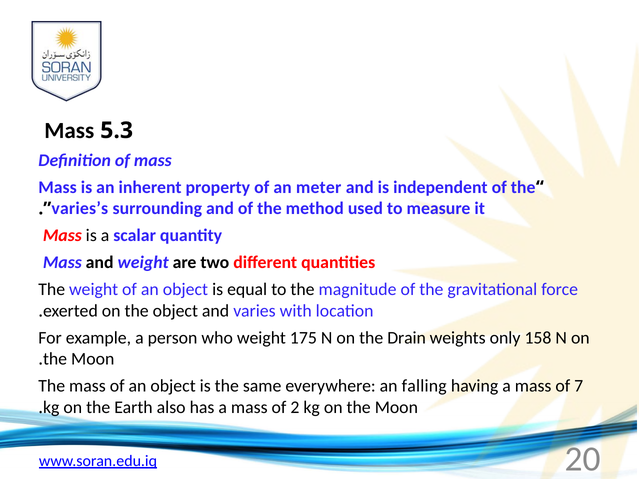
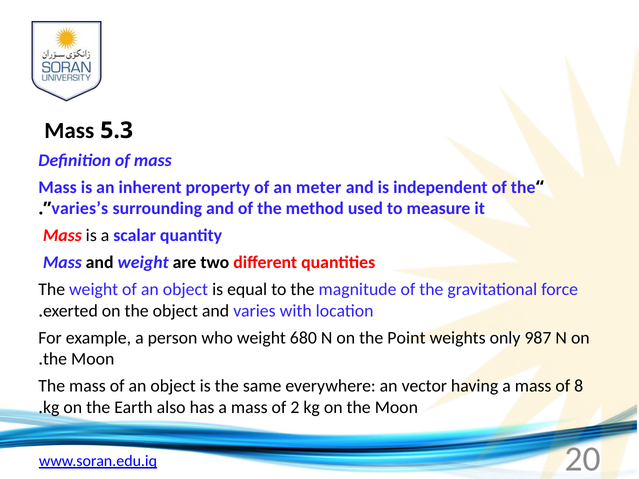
175: 175 -> 680 (303, 338)
Drain: Drain -> Point (406, 338)
158: 158 -> 987 (538, 338)
falling: falling -> vector (424, 386)
7: 7 -> 8 (579, 386)
